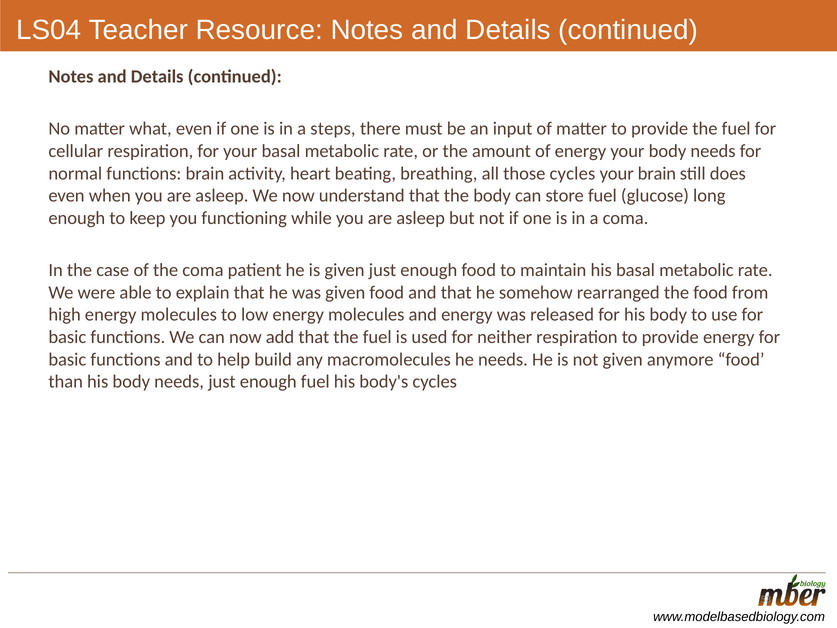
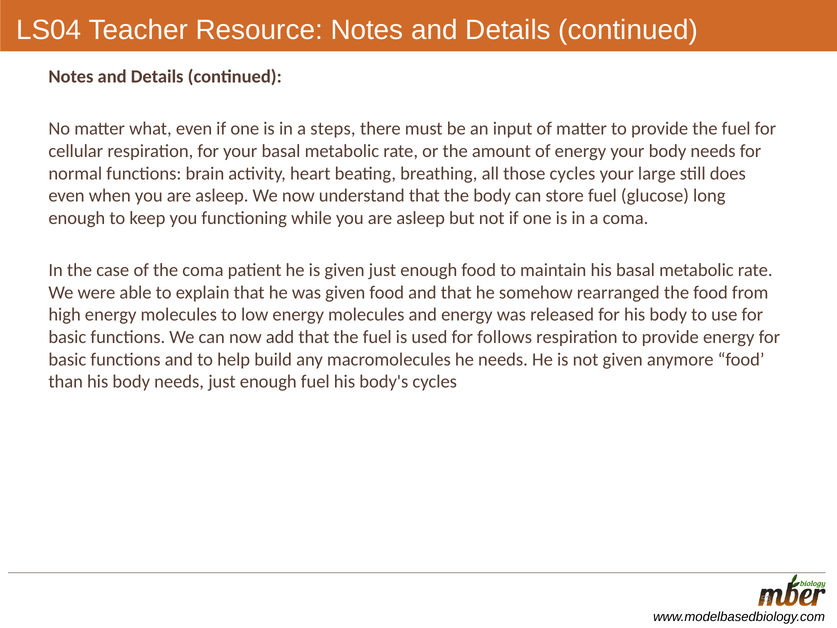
your brain: brain -> large (657, 173)
neither: neither -> follows (505, 337)
